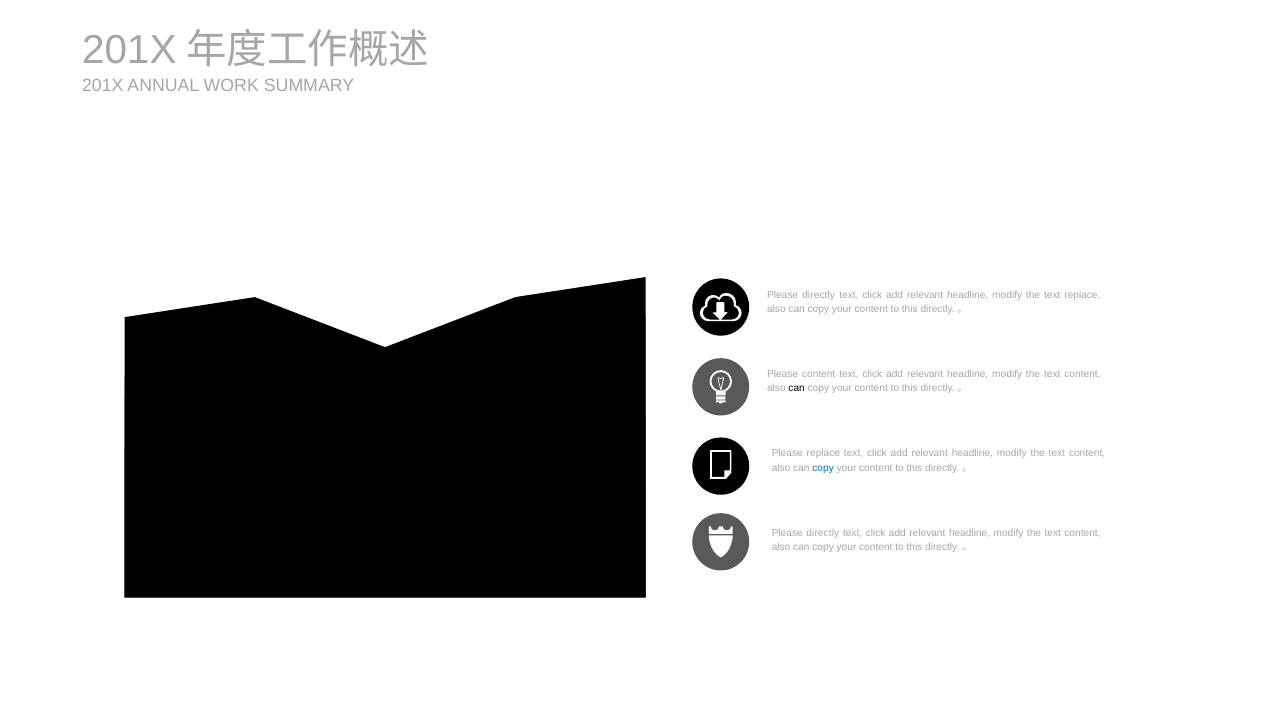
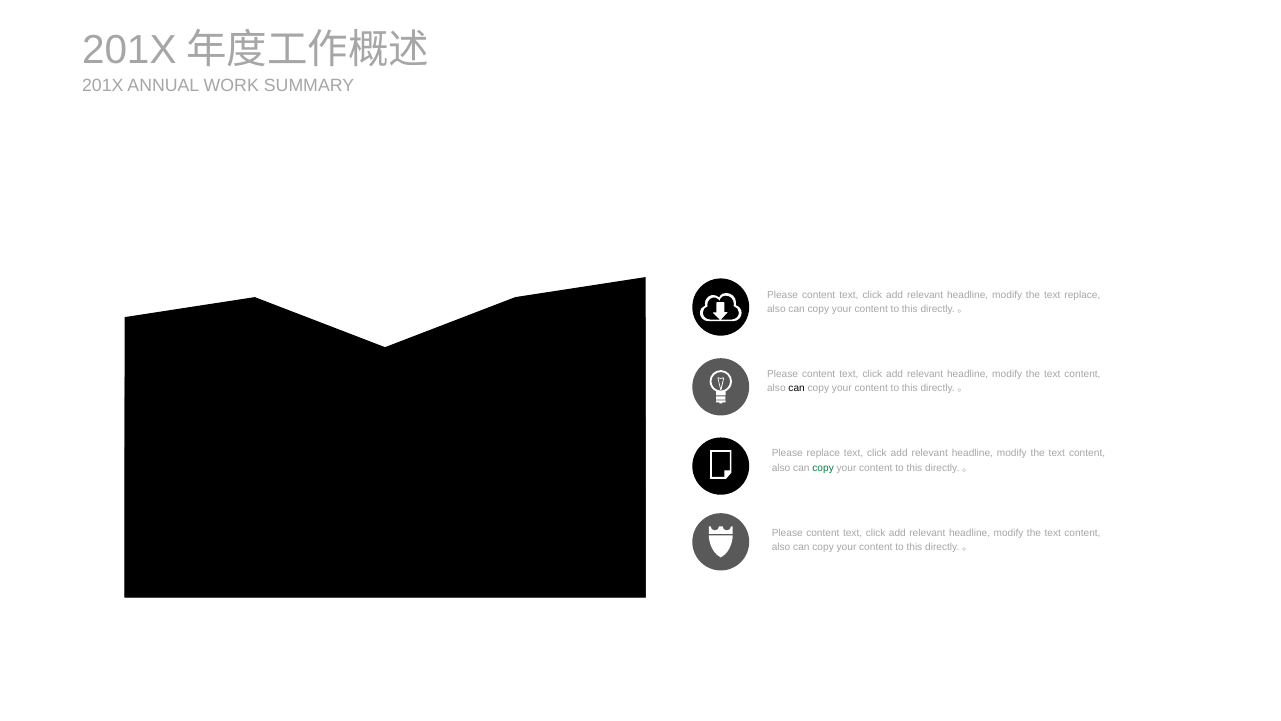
directly: directly -> content (819, 295)
copy colour: blue -> green (823, 468)
directly: directly -> content (823, 532)
